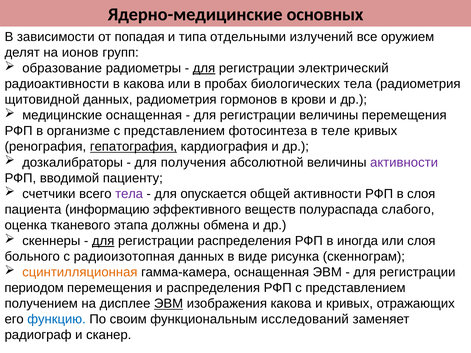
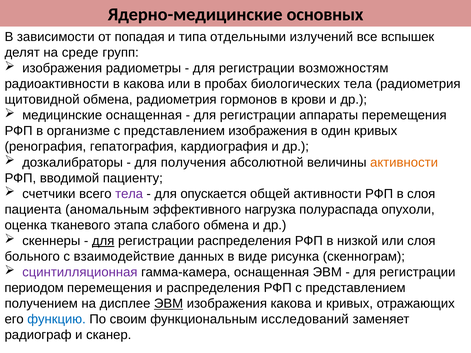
оружием: оружием -> вспышек (408, 37)
ионов: ионов -> среде (80, 53)
образование: образование -> изображения (62, 68)
для underline: present -> none (204, 68)
электрический: электрический -> возможностям (344, 68)
щитовидной данных: данных -> обмена (108, 100)
регистрации величины: величины -> аппараты (329, 115)
представлением фотосинтеза: фотосинтеза -> изображения (268, 131)
теле: теле -> один (336, 131)
гепатография underline: present -> none (133, 147)
активности colour: purple -> orange (404, 162)
информацию: информацию -> аномальным (107, 210)
веществ: веществ -> нагрузка (270, 210)
слабого: слабого -> опухоли (408, 210)
должны: должны -> слабого (176, 225)
иногда: иногда -> низкой (357, 241)
радиоизотопная: радиоизотопная -> взаимодействие (124, 257)
сцинтилляционная colour: orange -> purple (80, 272)
